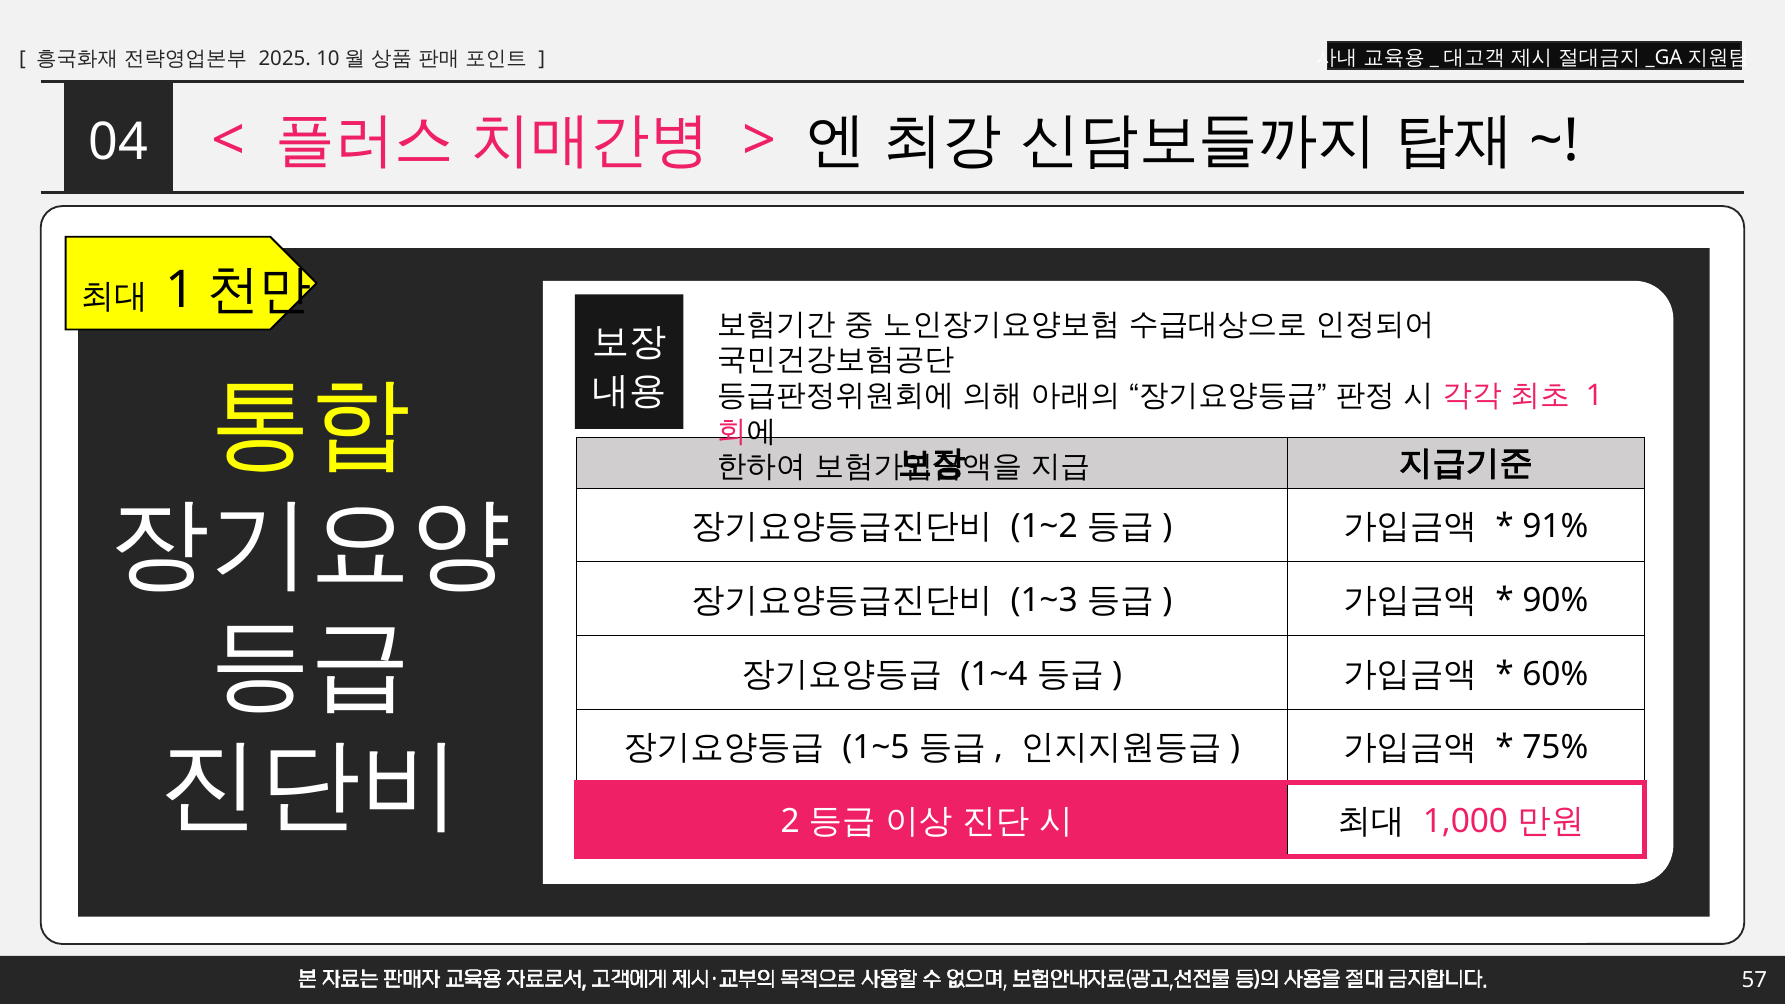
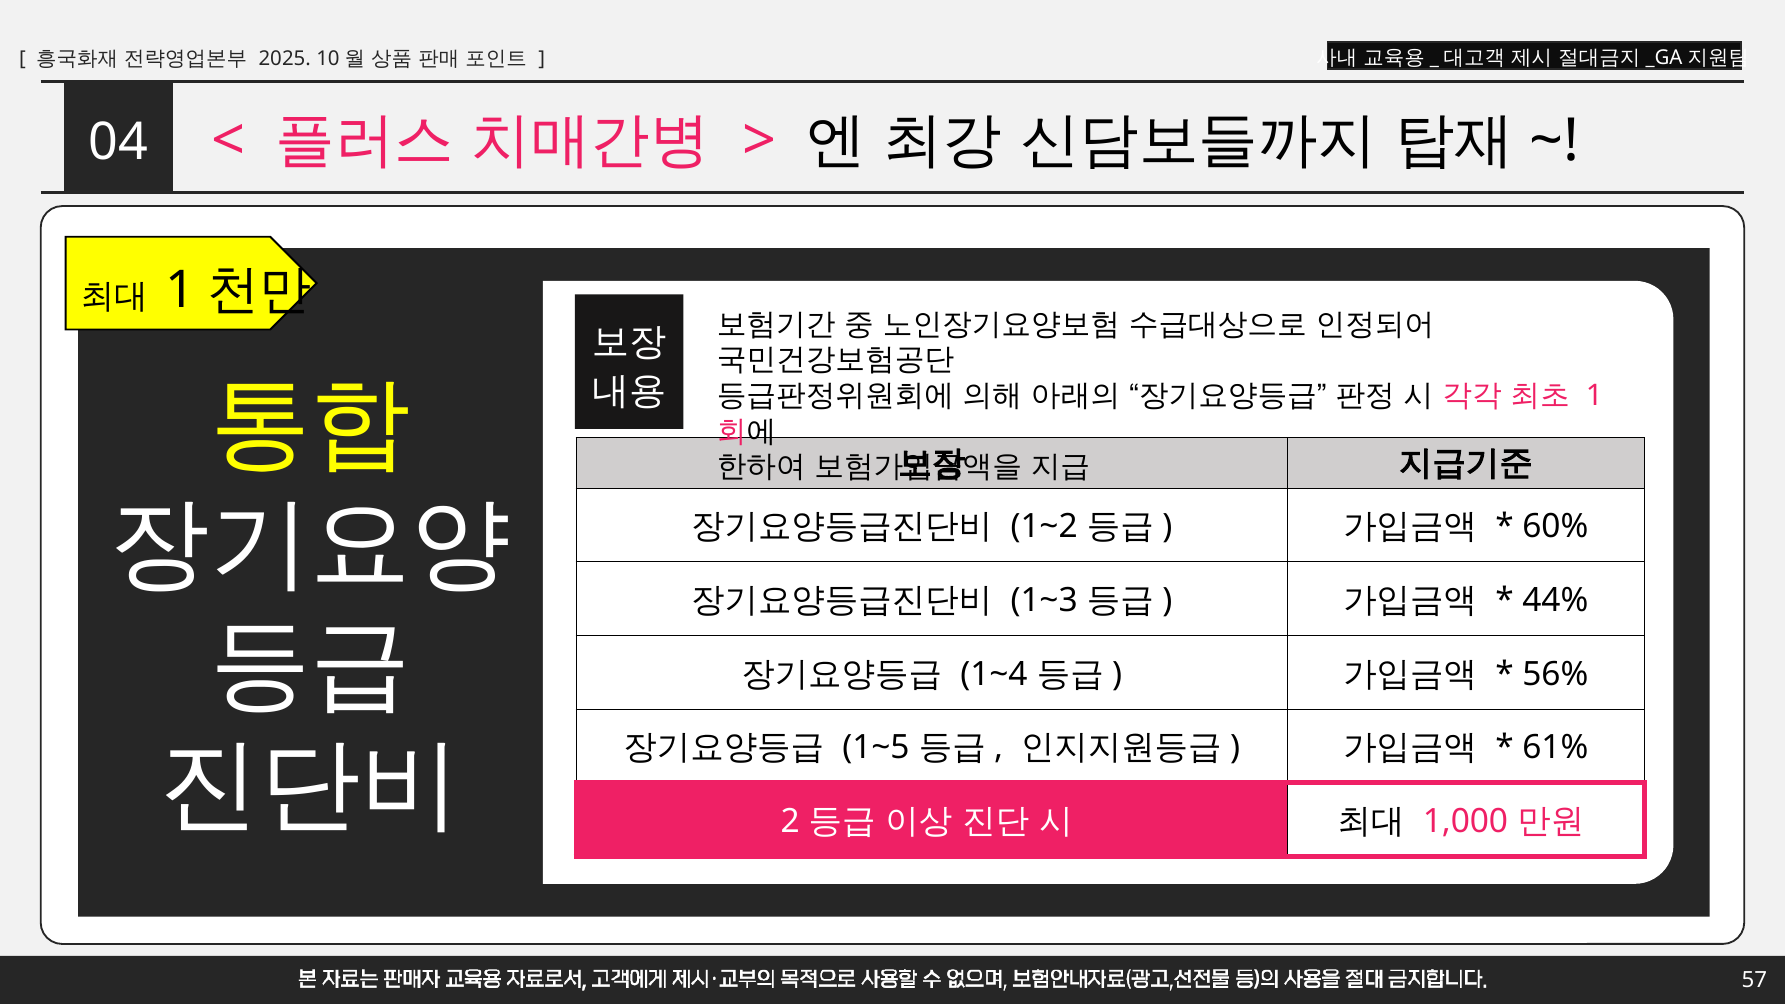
91%: 91% -> 60% (1555, 527)
90%: 90% -> 44% (1555, 601)
60%: 60% -> 56% (1555, 674)
75%: 75% -> 61% (1555, 748)
